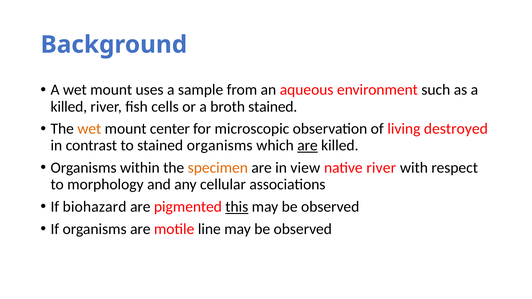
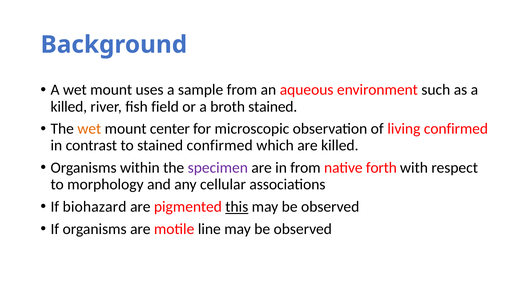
cells: cells -> field (165, 107)
living destroyed: destroyed -> confirmed (456, 129)
stained organisms: organisms -> confirmed (220, 146)
are underline: present -> none (307, 146)
specimen colour: orange -> purple (218, 168)
in view: view -> from (305, 168)
native river: river -> forth (381, 168)
